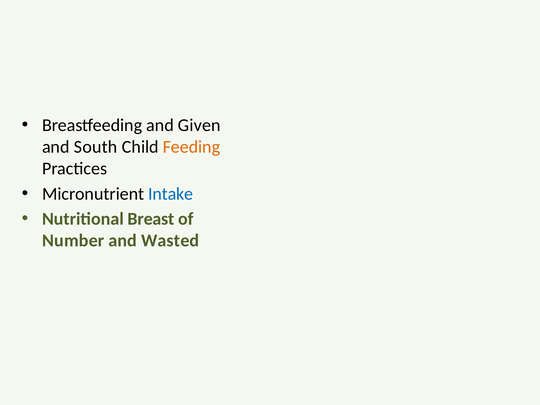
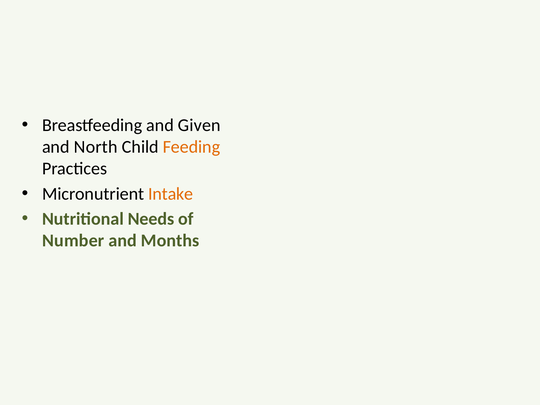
South: South -> North (96, 147)
Intake colour: blue -> orange (171, 194)
Breast: Breast -> Needs (151, 219)
Wasted: Wasted -> Months (170, 241)
